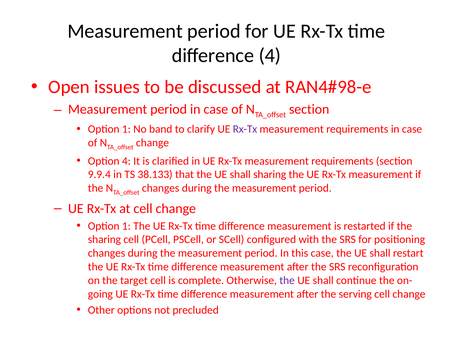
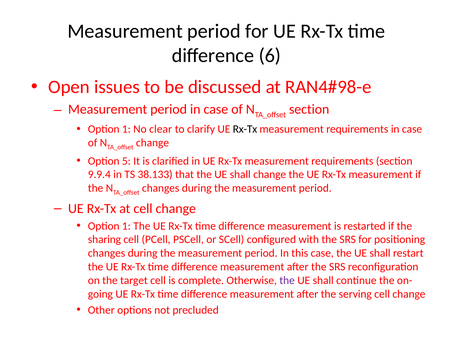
difference 4: 4 -> 6 (270, 55)
band: band -> clear (161, 129)
Rx-Tx colour: purple -> black (245, 129)
Option 4: 4 -> 5 (126, 161)
shall sharing: sharing -> change (270, 174)
